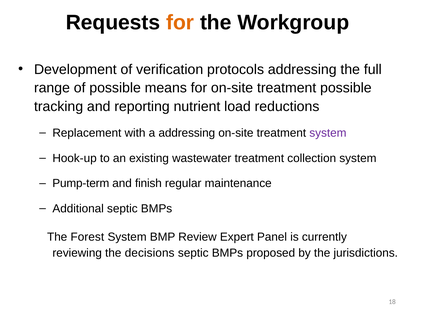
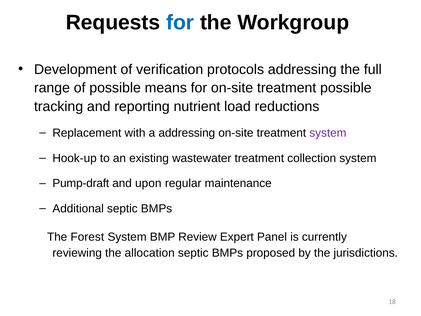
for colour: orange -> blue (180, 23)
Pump-term: Pump-term -> Pump-draft (81, 183)
finish: finish -> upon (148, 183)
decisions: decisions -> allocation (150, 253)
